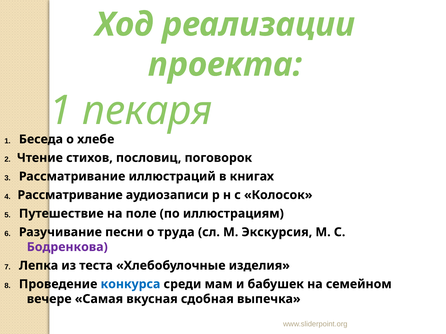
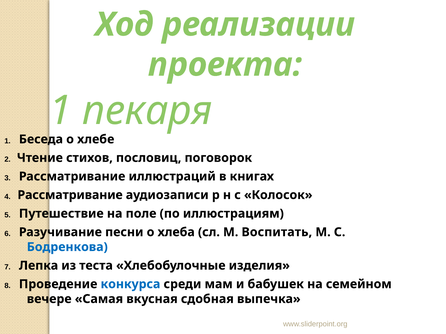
труда: труда -> хлеба (176, 232)
Экскурсия: Экскурсия -> Воспитать (277, 232)
Бодренкова colour: purple -> blue (67, 247)
